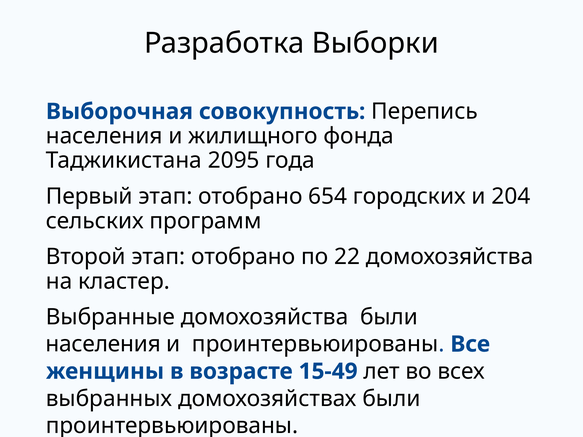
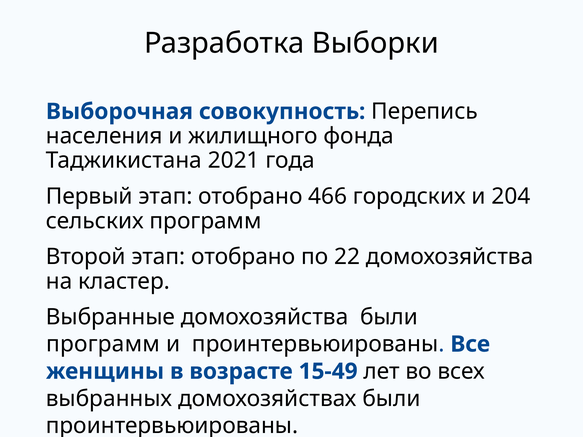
2095: 2095 -> 2021 (234, 161)
654: 654 -> 466 (328, 196)
населения: населения -> программ (103, 344)
